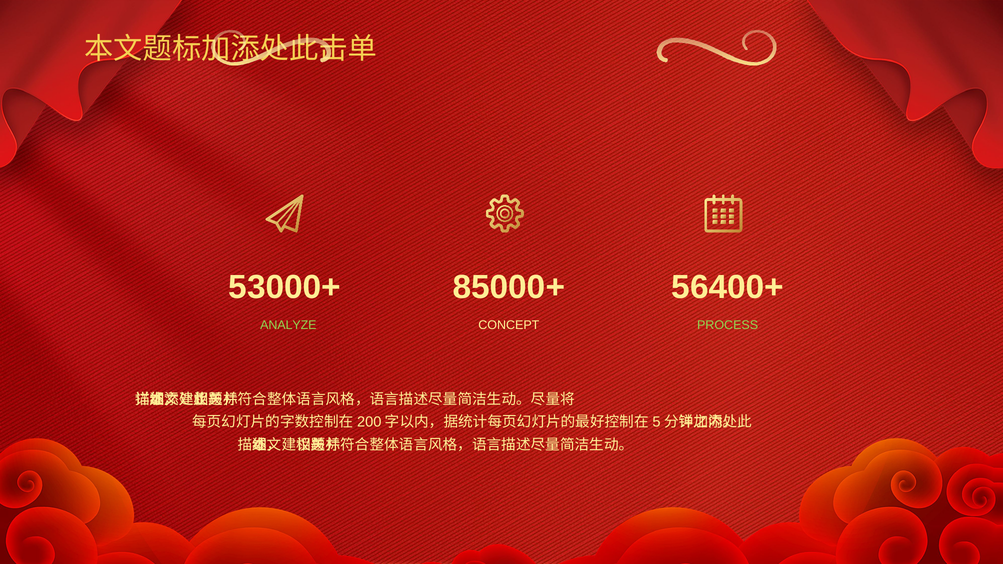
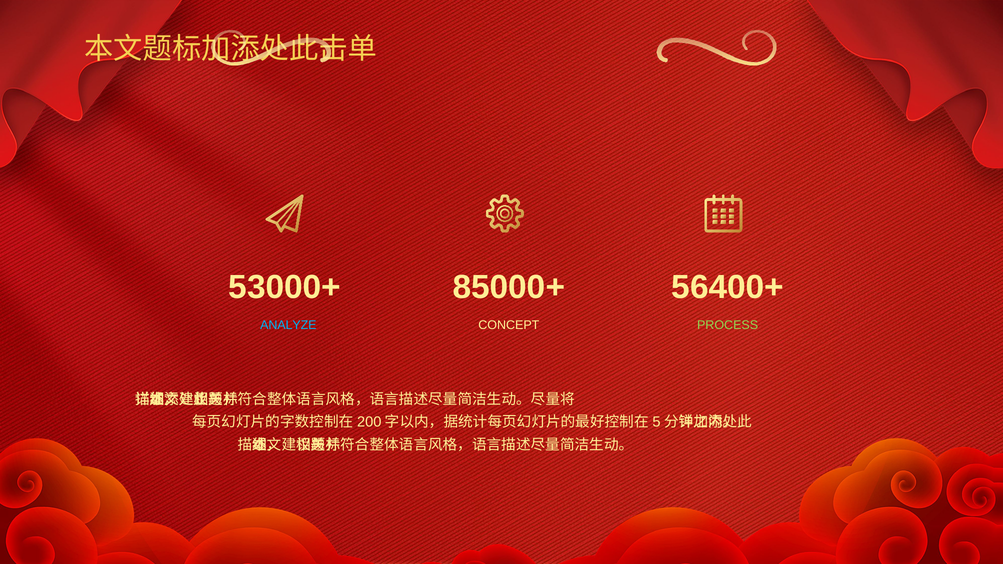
ANALYZE colour: light green -> light blue (288, 325)
